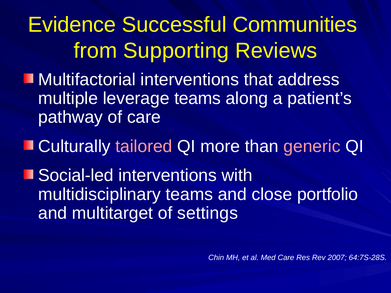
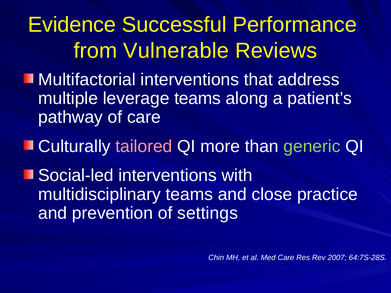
Communities: Communities -> Performance (295, 25)
Supporting: Supporting -> Vulnerable (176, 51)
generic colour: pink -> light green (312, 146)
portfolio: portfolio -> practice (327, 194)
multitarget: multitarget -> prevention (112, 213)
